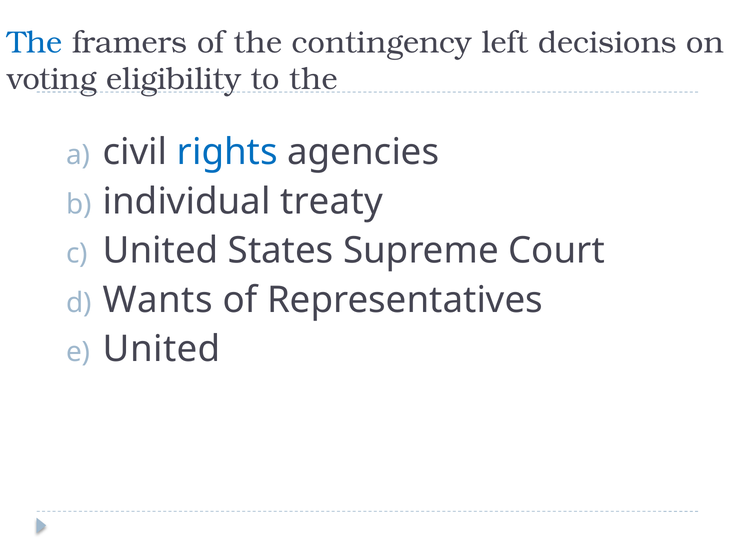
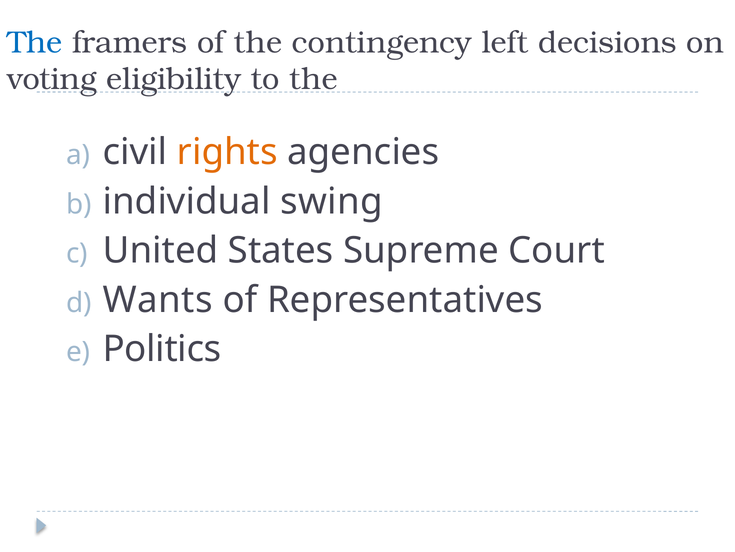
rights colour: blue -> orange (227, 152)
treaty: treaty -> swing (331, 201)
United: United -> Politics (162, 349)
